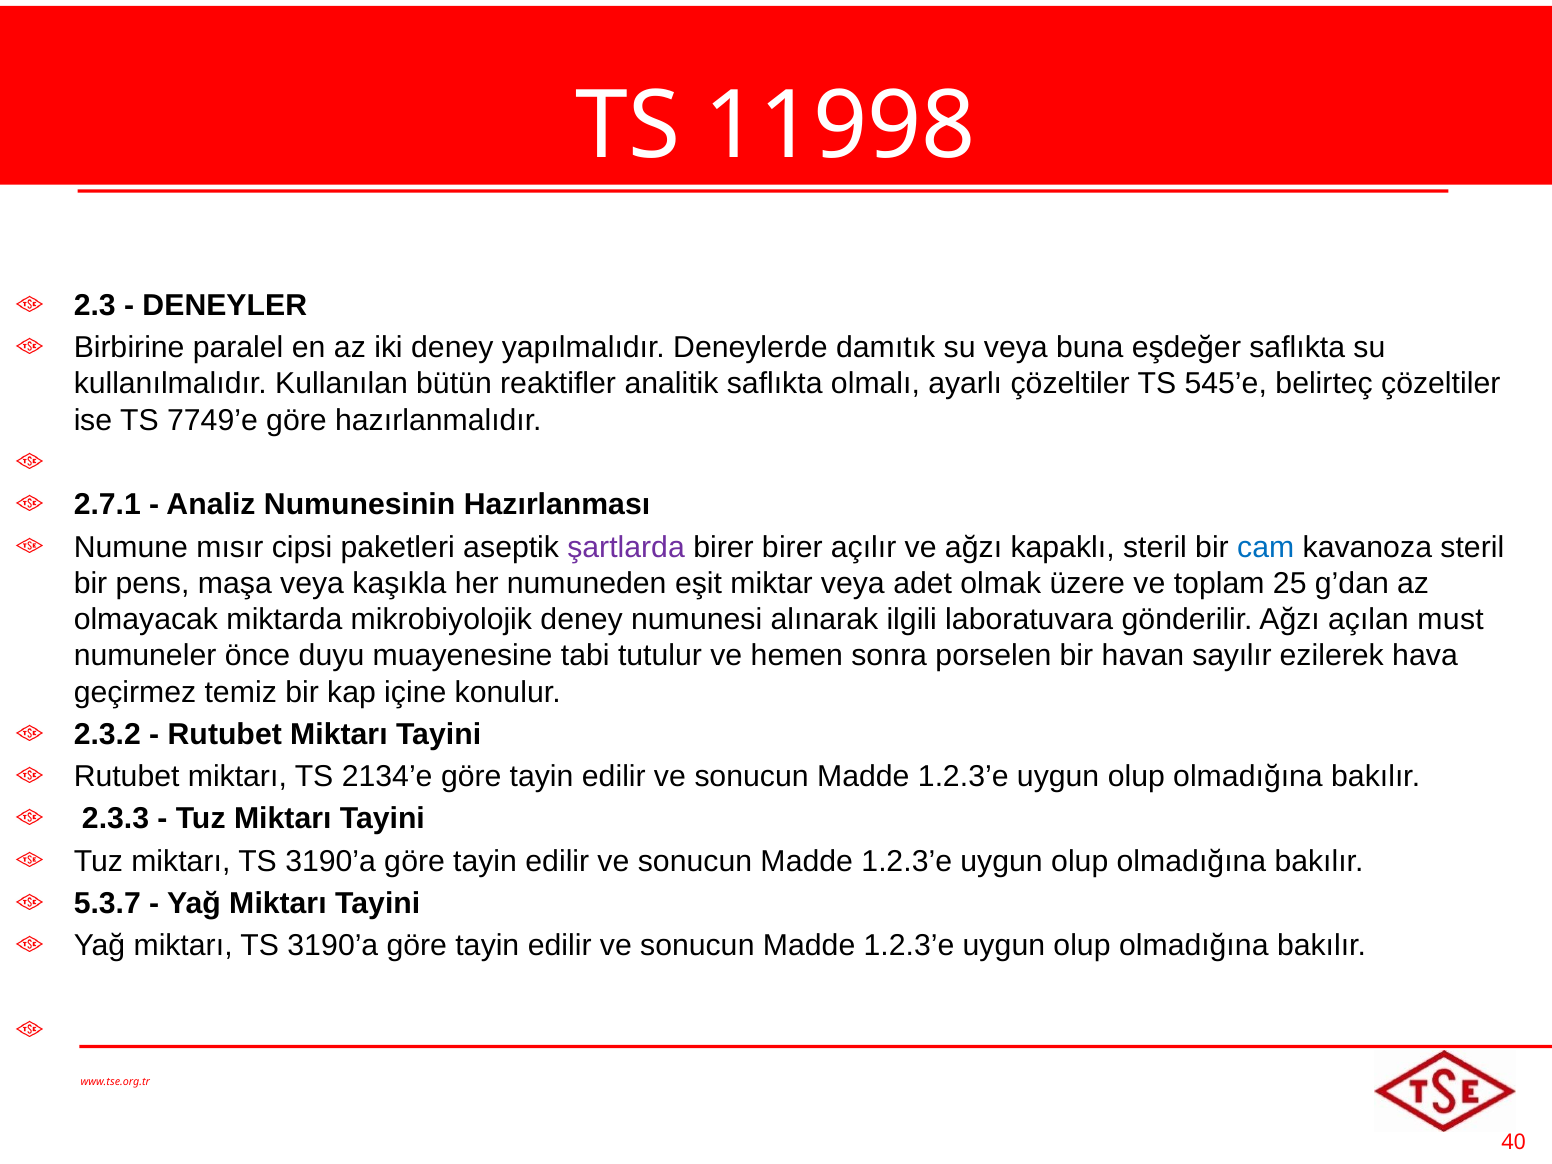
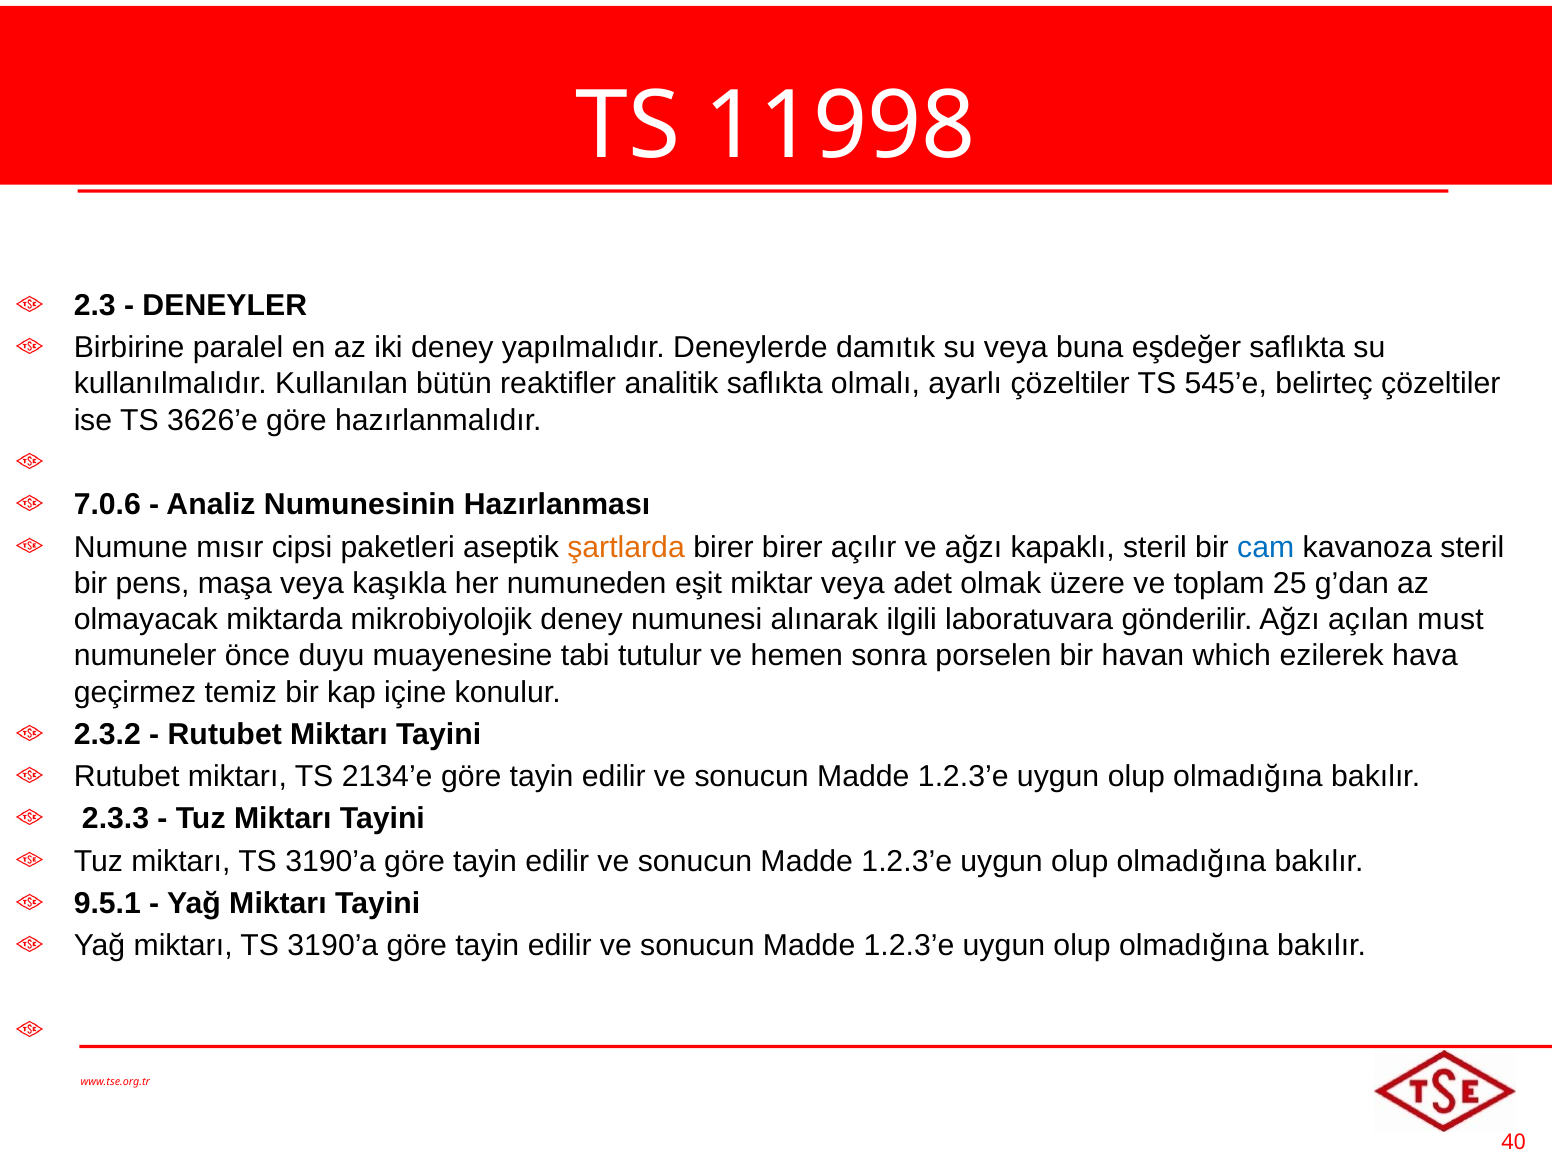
7749’e: 7749’e -> 3626’e (212, 420)
2.7.1: 2.7.1 -> 7.0.6 (107, 505)
şartlarda colour: purple -> orange (626, 547)
sayılır: sayılır -> which (1232, 656)
5.3.7: 5.3.7 -> 9.5.1 (107, 903)
